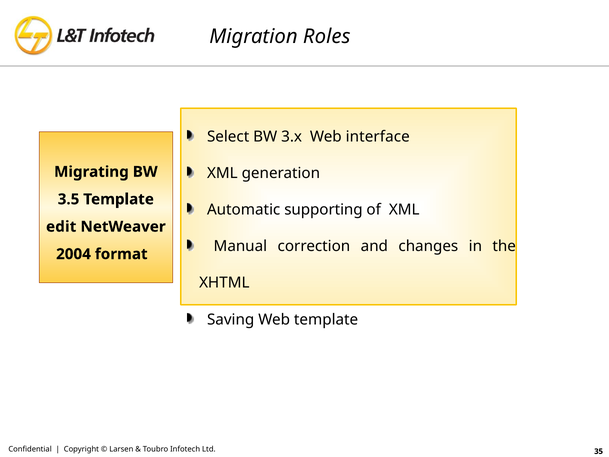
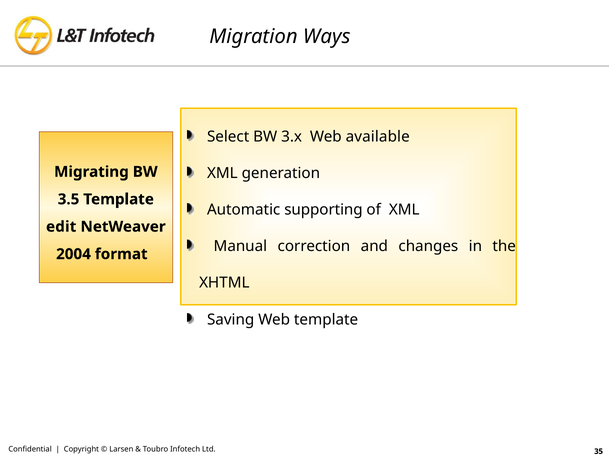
Roles: Roles -> Ways (327, 36)
interface: interface -> available (378, 137)
